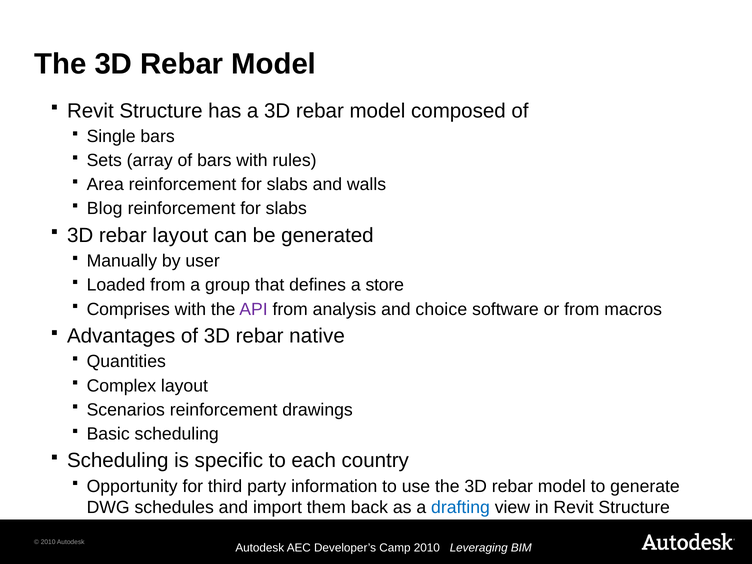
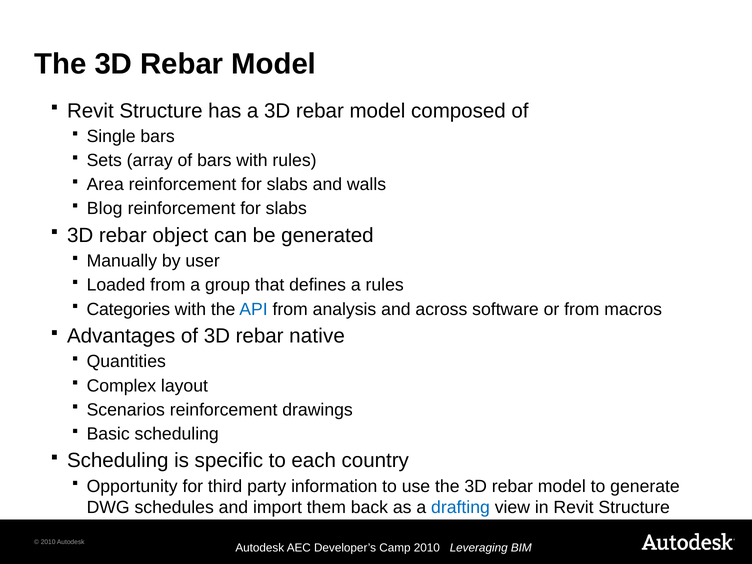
rebar layout: layout -> object (180, 235)
a store: store -> rules (385, 285)
Comprises: Comprises -> Categories (128, 309)
API colour: purple -> blue (254, 309)
choice: choice -> across (441, 309)
